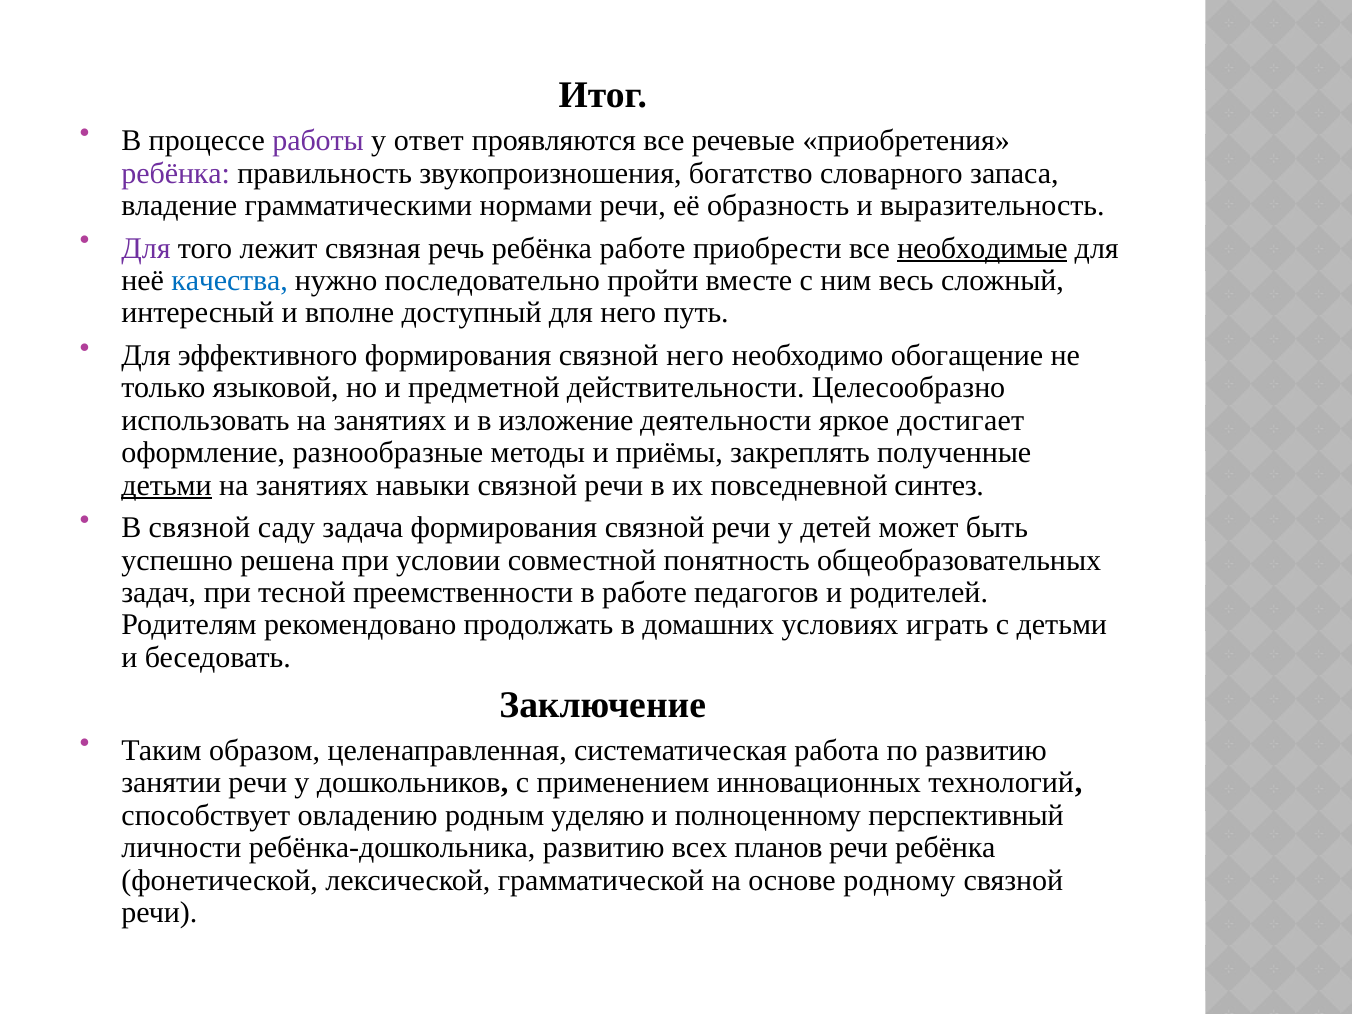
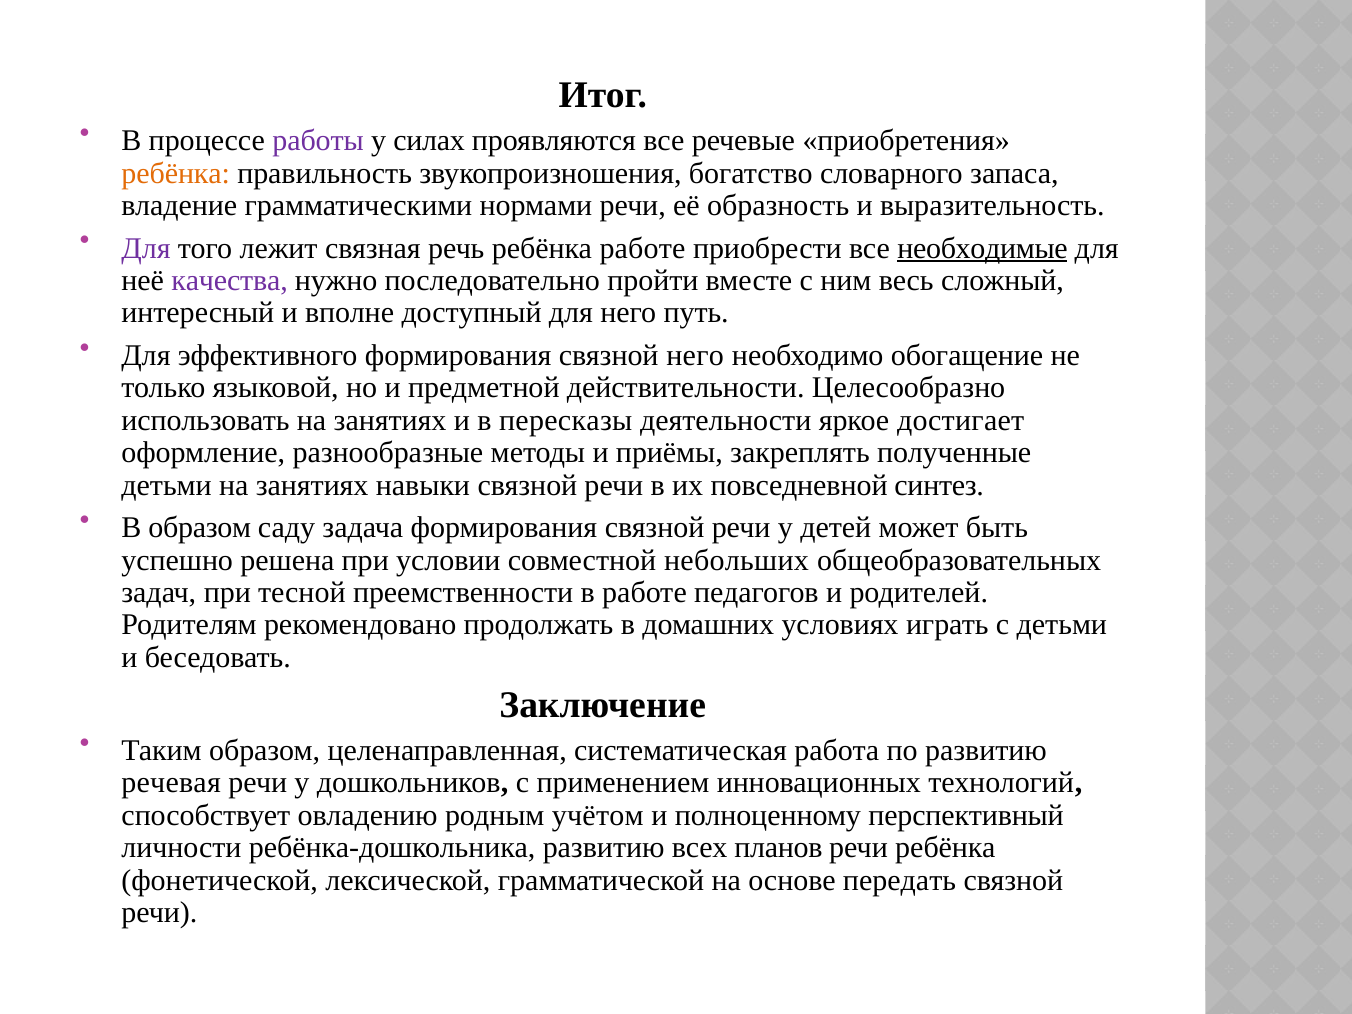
ответ: ответ -> силах (429, 141)
ребёнка colour: purple -> orange (176, 173)
качества colour: blue -> purple (230, 281)
изложение: изложение -> пересказы (566, 420)
детьми underline: present -> none (167, 485)
В связной: связной -> образом (200, 528)
понятность: понятность -> небольших (737, 560)
занятии: занятии -> речевая (171, 783)
уделяю: уделяю -> учётом (598, 815)
родному: родному -> передать (900, 880)
